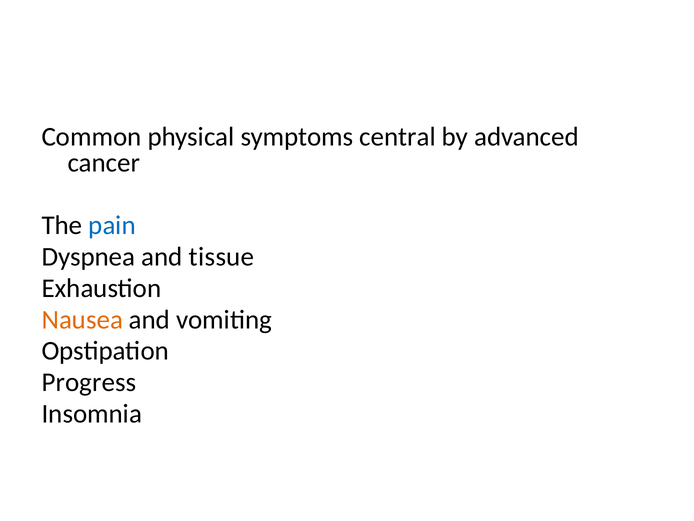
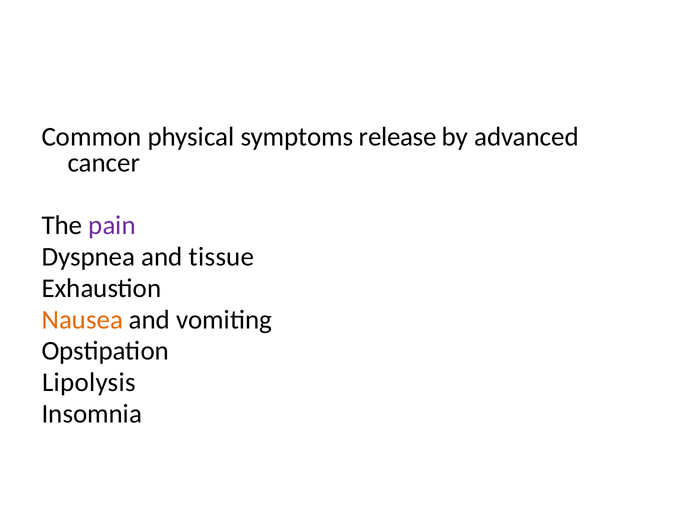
central: central -> release (398, 137)
pain colour: blue -> purple (112, 225)
Progress: Progress -> Lipolysis (89, 382)
